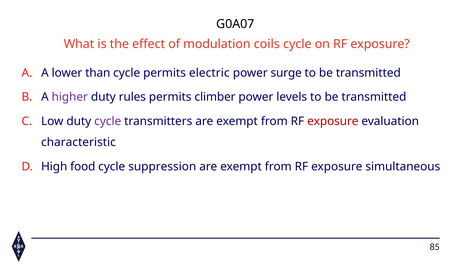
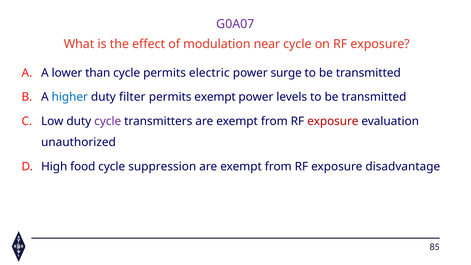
G0A07 colour: black -> purple (235, 24)
coils: coils -> near (267, 44)
higher colour: purple -> blue (70, 97)
rules: rules -> filter (132, 97)
permits climber: climber -> exempt (215, 97)
characteristic: characteristic -> unauthorized (78, 142)
simultaneous: simultaneous -> disadvantage (403, 166)
